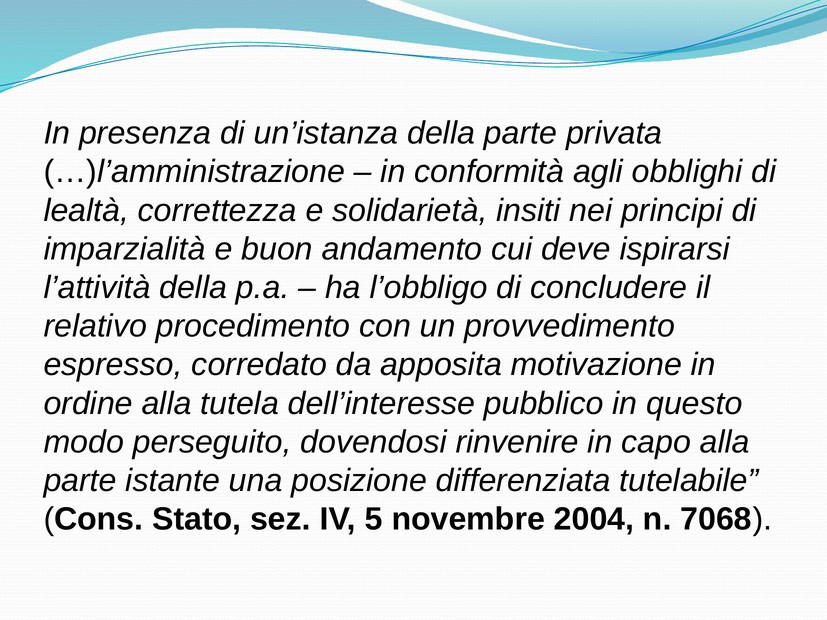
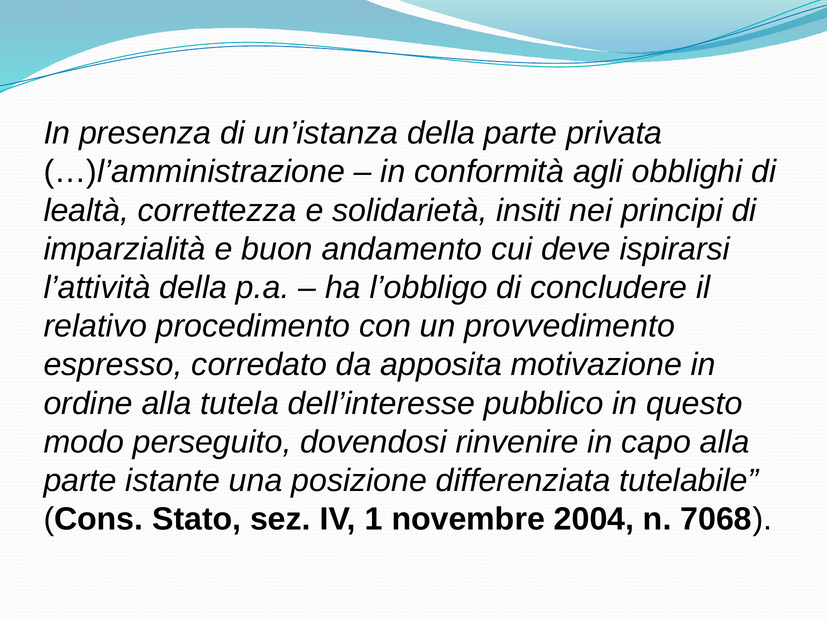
5: 5 -> 1 (374, 519)
